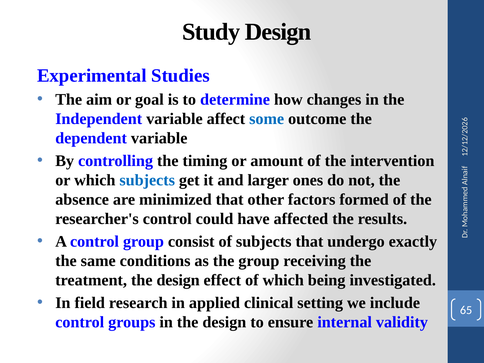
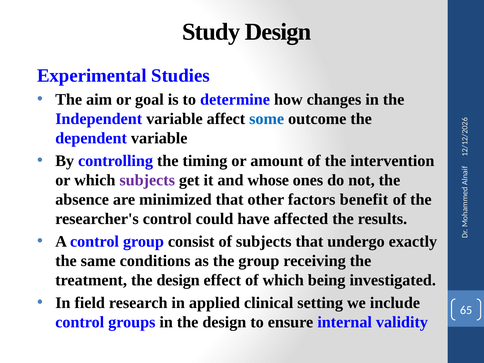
subjects colour: blue -> purple (147, 180)
larger: larger -> whose (268, 180)
formed: formed -> benefit (364, 200)
